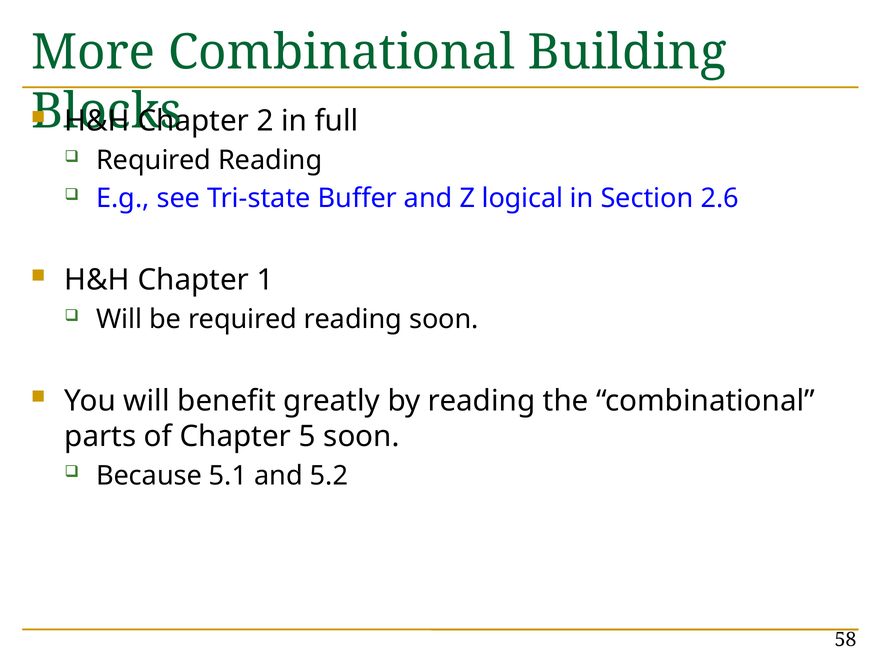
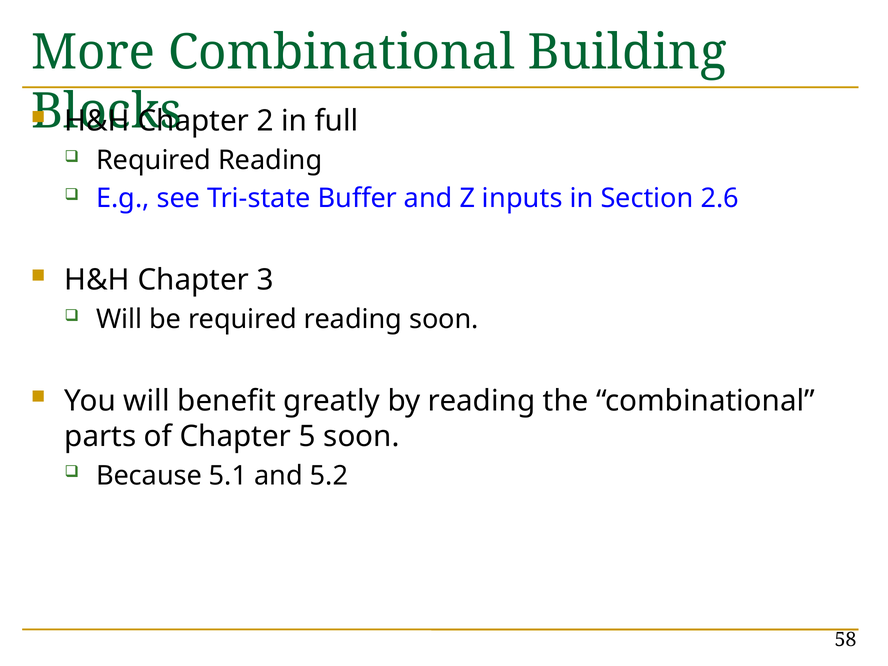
logical: logical -> inputs (522, 198)
1: 1 -> 3 (265, 280)
